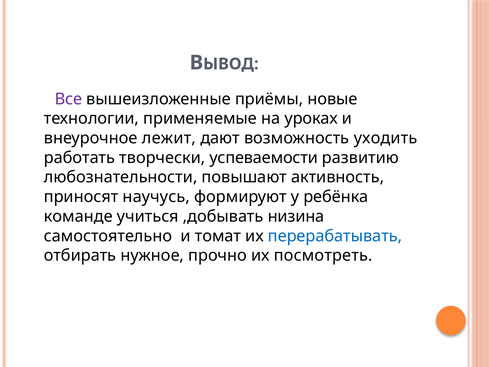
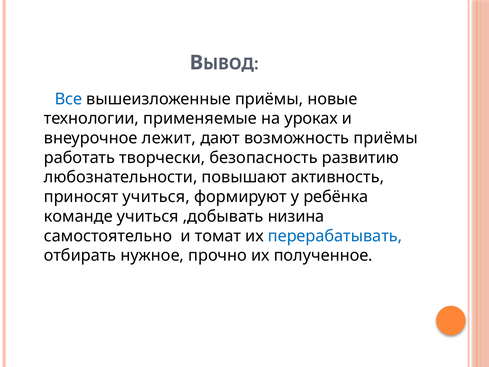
Все colour: purple -> blue (68, 99)
возможность уходить: уходить -> приёмы (386, 138)
успеваемости: успеваемости -> безопасность (264, 158)
приносят научусь: научусь -> учиться (156, 197)
посмотреть: посмотреть -> полученное (323, 255)
